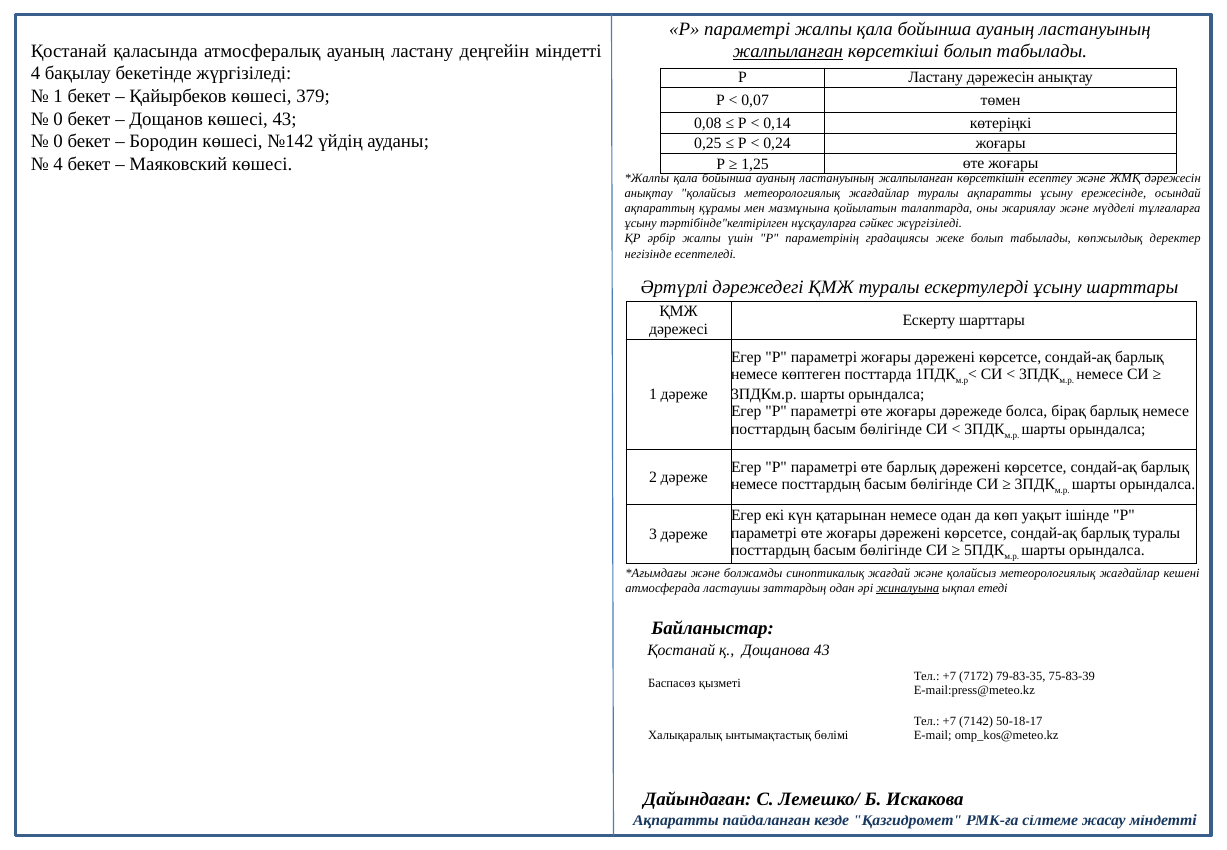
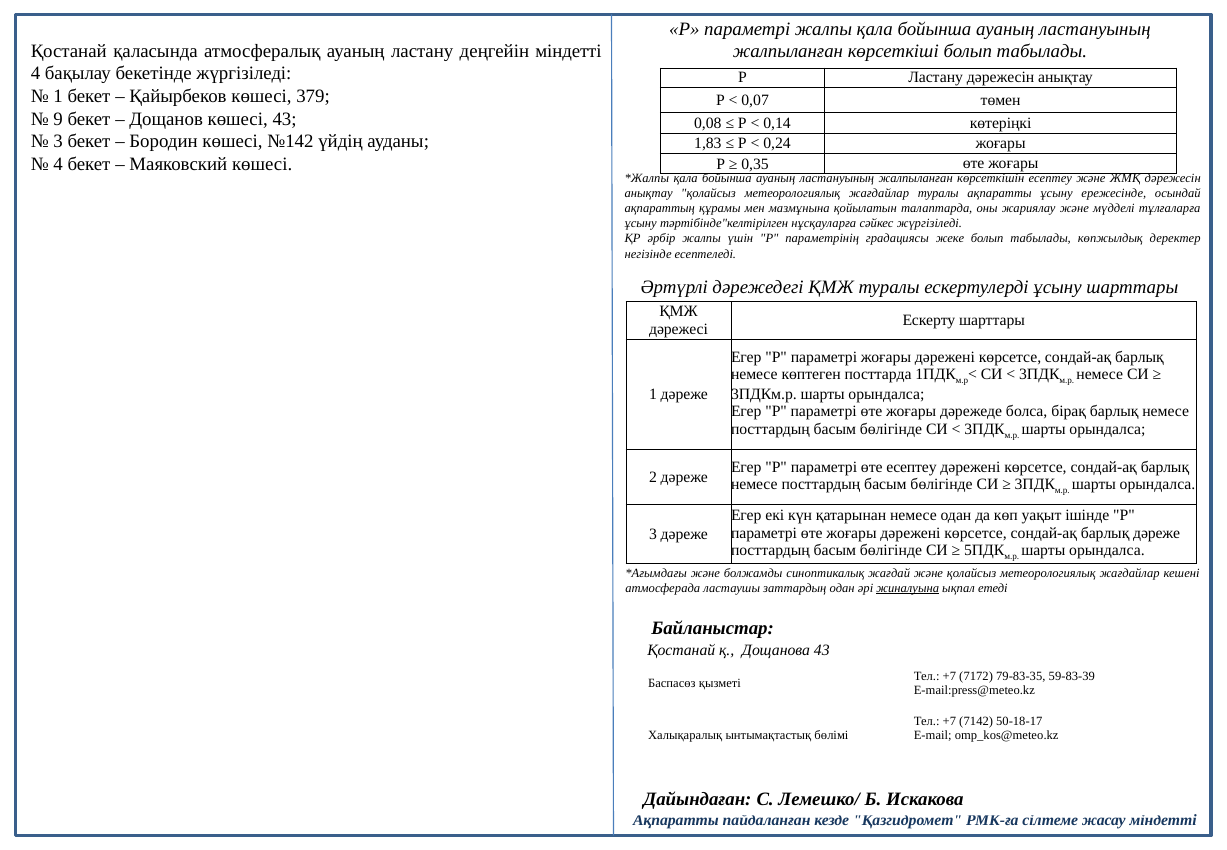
жалпыланған underline: present -> none (788, 52)
0: 0 -> 9 (58, 119)
0: 0 -> 3 (58, 142)
0,25: 0,25 -> 1,83 (708, 144)
1,25: 1,25 -> 0,35 (755, 164)
өте барлық: барлық -> есептеу (912, 467)
барлық туралы: туралы -> дәреже (1157, 532)
75-83-39: 75-83-39 -> 59-83-39 (1072, 676)
